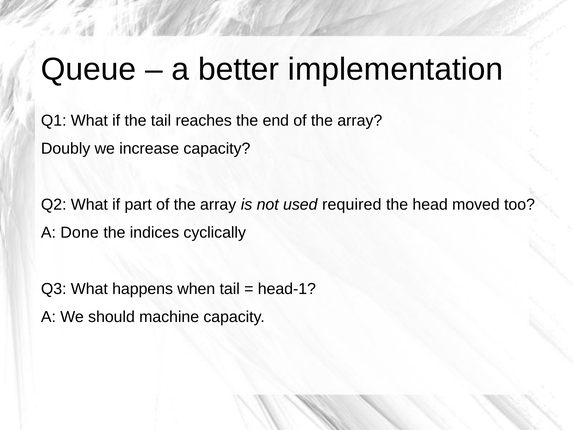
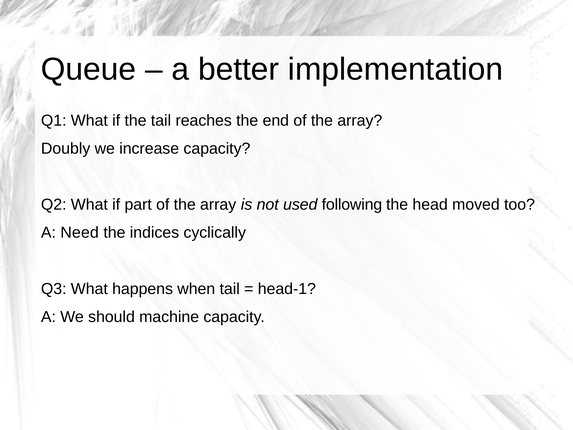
required: required -> following (352, 205)
Done: Done -> Need (80, 233)
